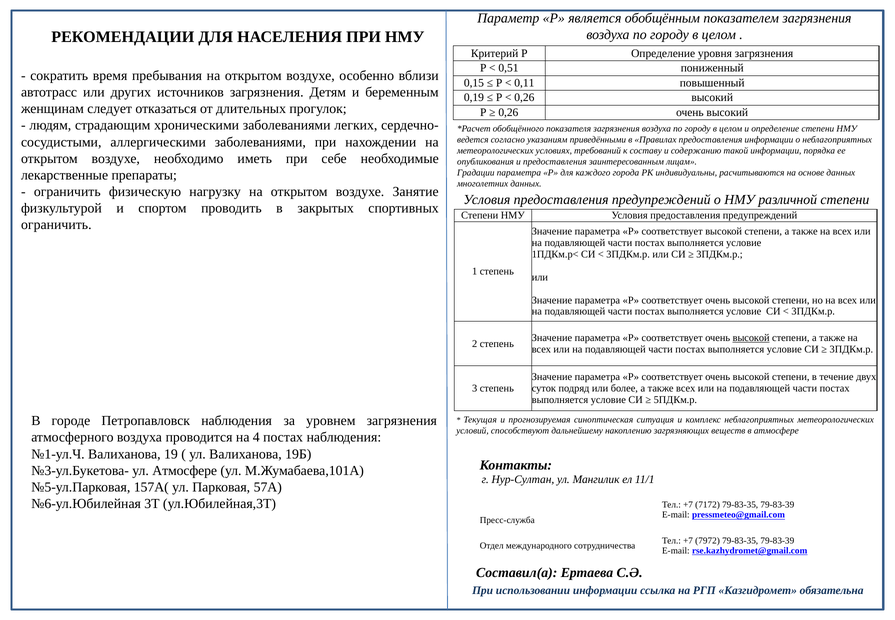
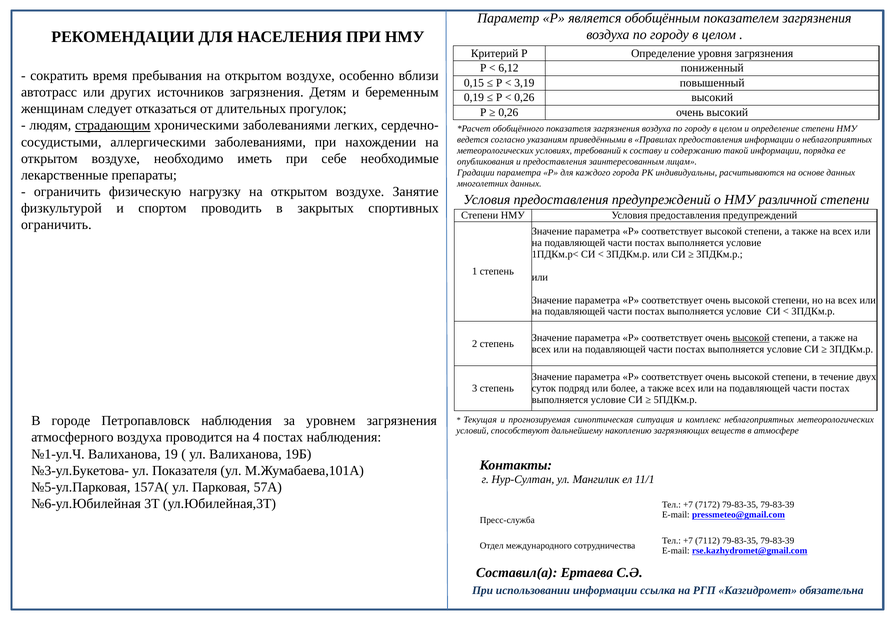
0,51: 0,51 -> 6,12 (508, 68)
0,11: 0,11 -> 3,19 (524, 83)
страдающим underline: none -> present (113, 125)
ул Атмосфере: Атмосфере -> Показателя (185, 470)
7972: 7972 -> 7112 (708, 540)
